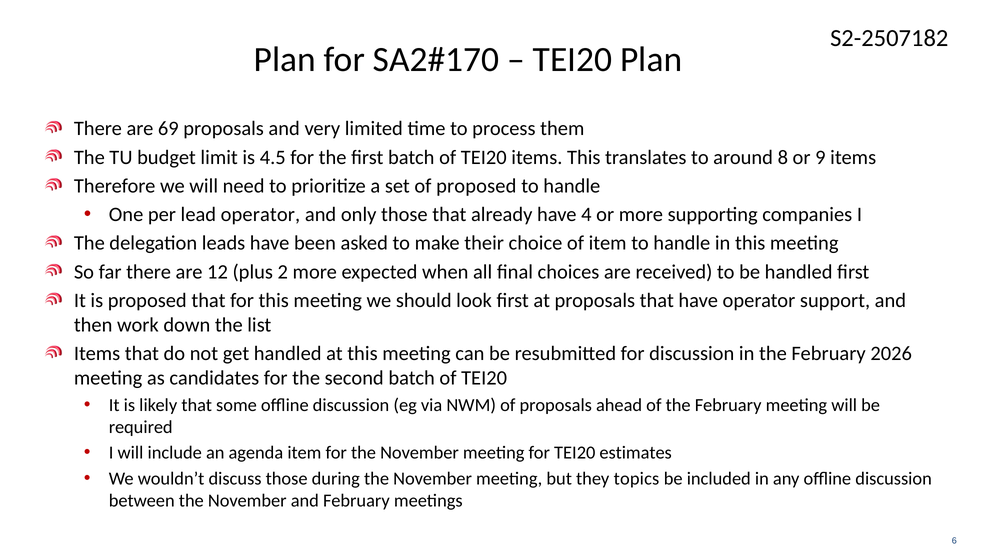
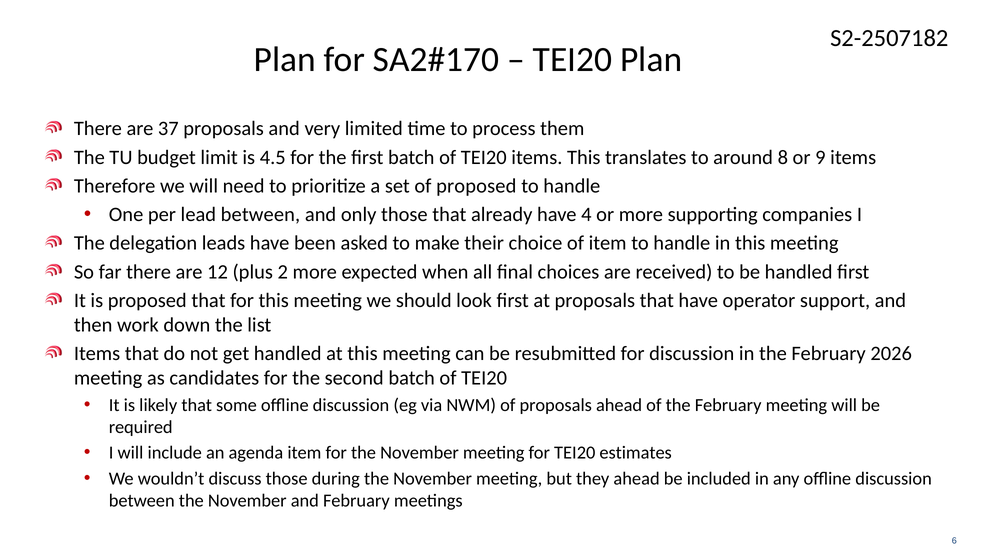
69: 69 -> 37 (168, 129)
lead operator: operator -> between (260, 215)
they topics: topics -> ahead (637, 479)
